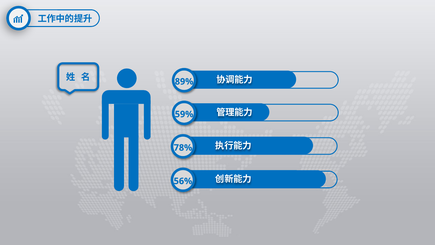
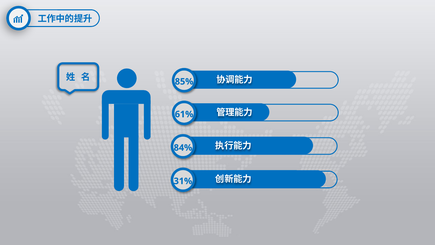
89%: 89% -> 85% (184, 81)
59%: 59% -> 61% (184, 114)
78%: 78% -> 84% (183, 147)
56%: 56% -> 31% (183, 181)
